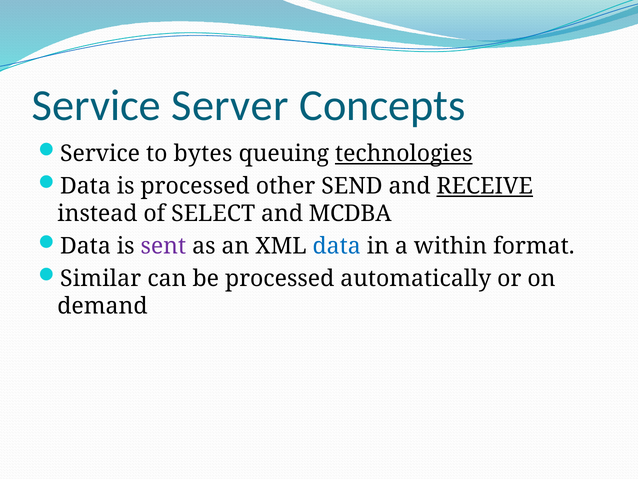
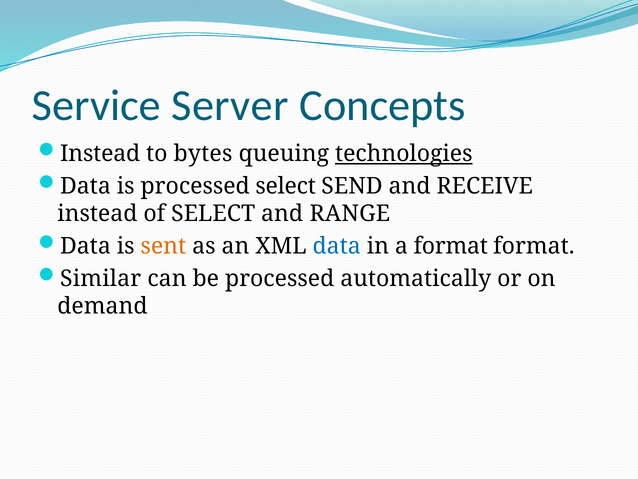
Service: Service -> Instead (100, 154)
processed other: other -> select (286, 186)
RECEIVE underline: present -> none (485, 186)
MCDBA: MCDBA -> RANGE (350, 214)
sent colour: purple -> orange (163, 246)
a within: within -> format (451, 246)
